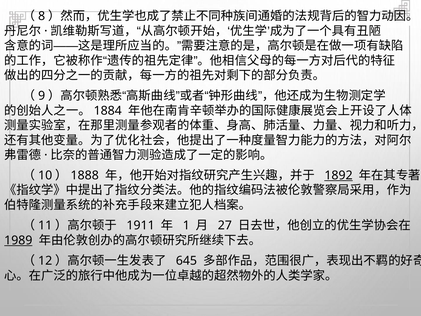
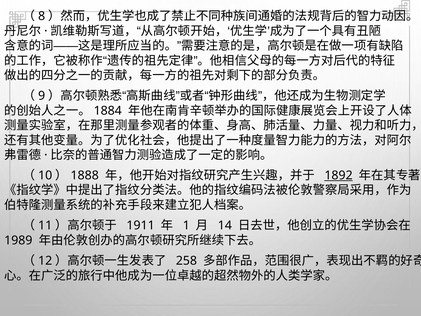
27: 27 -> 14 (225, 225)
1989 underline: present -> none (18, 240)
645: 645 -> 258 (186, 261)
